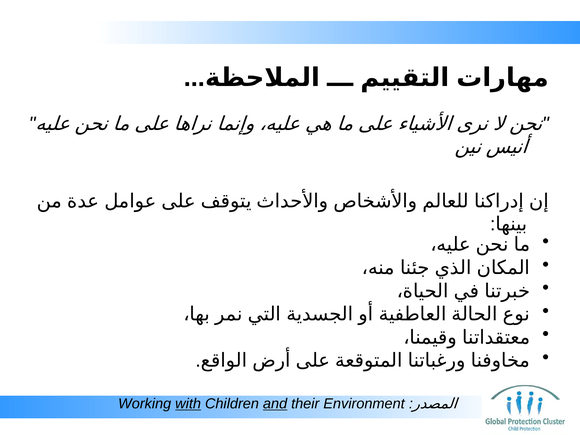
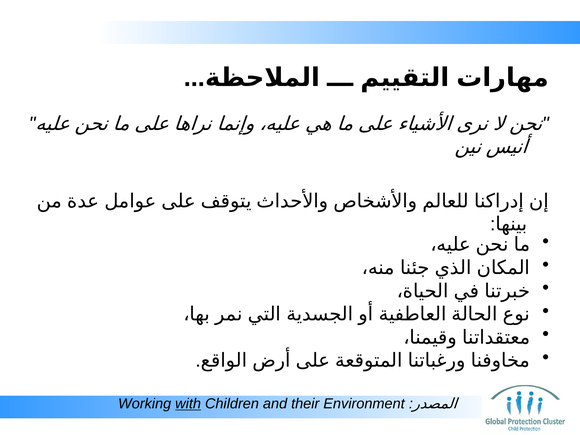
and underline: present -> none (275, 404)
